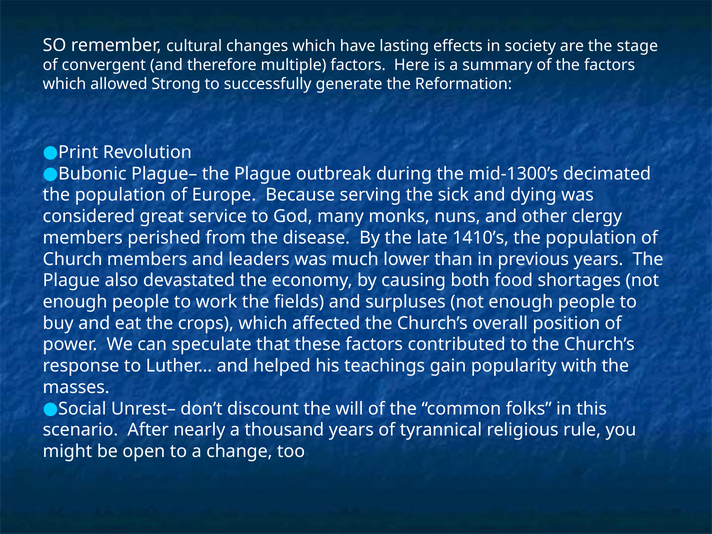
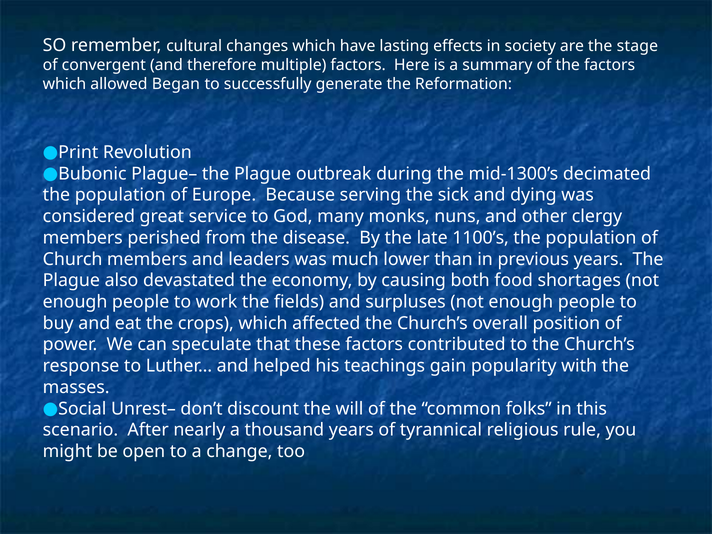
Strong: Strong -> Began (176, 84)
1410’s: 1410’s -> 1100’s (481, 238)
